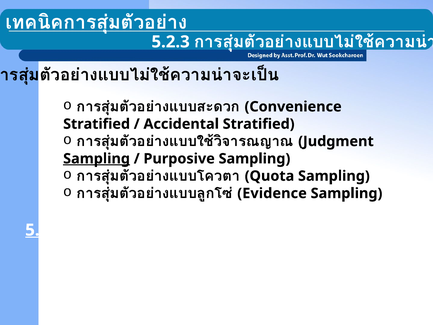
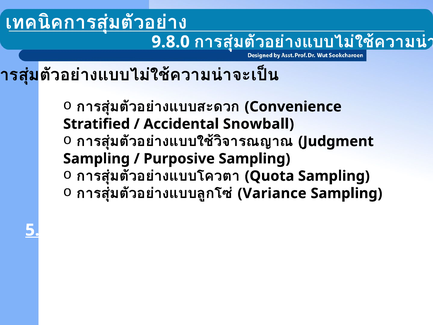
5.2.3: 5.2.3 -> 9.8.0 (171, 42)
Accidental Stratified: Stratified -> Snowball (259, 124)
Sampling underline: present -> none (97, 159)
Evidence: Evidence -> Variance (272, 193)
